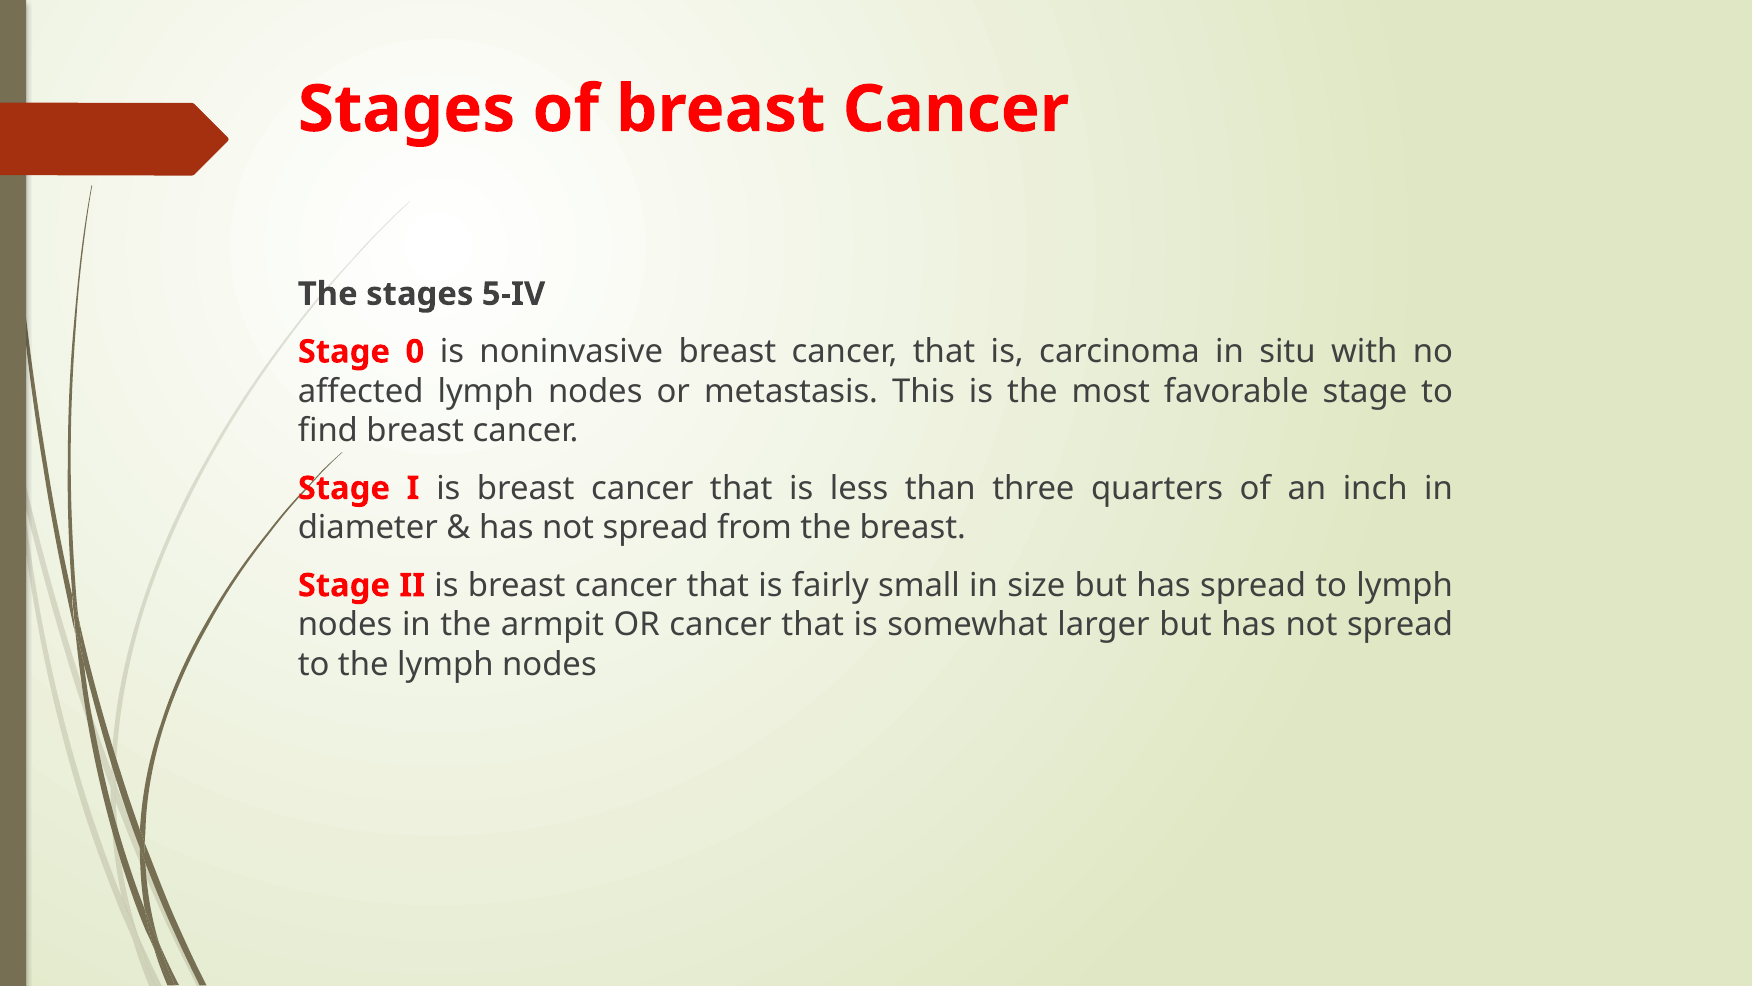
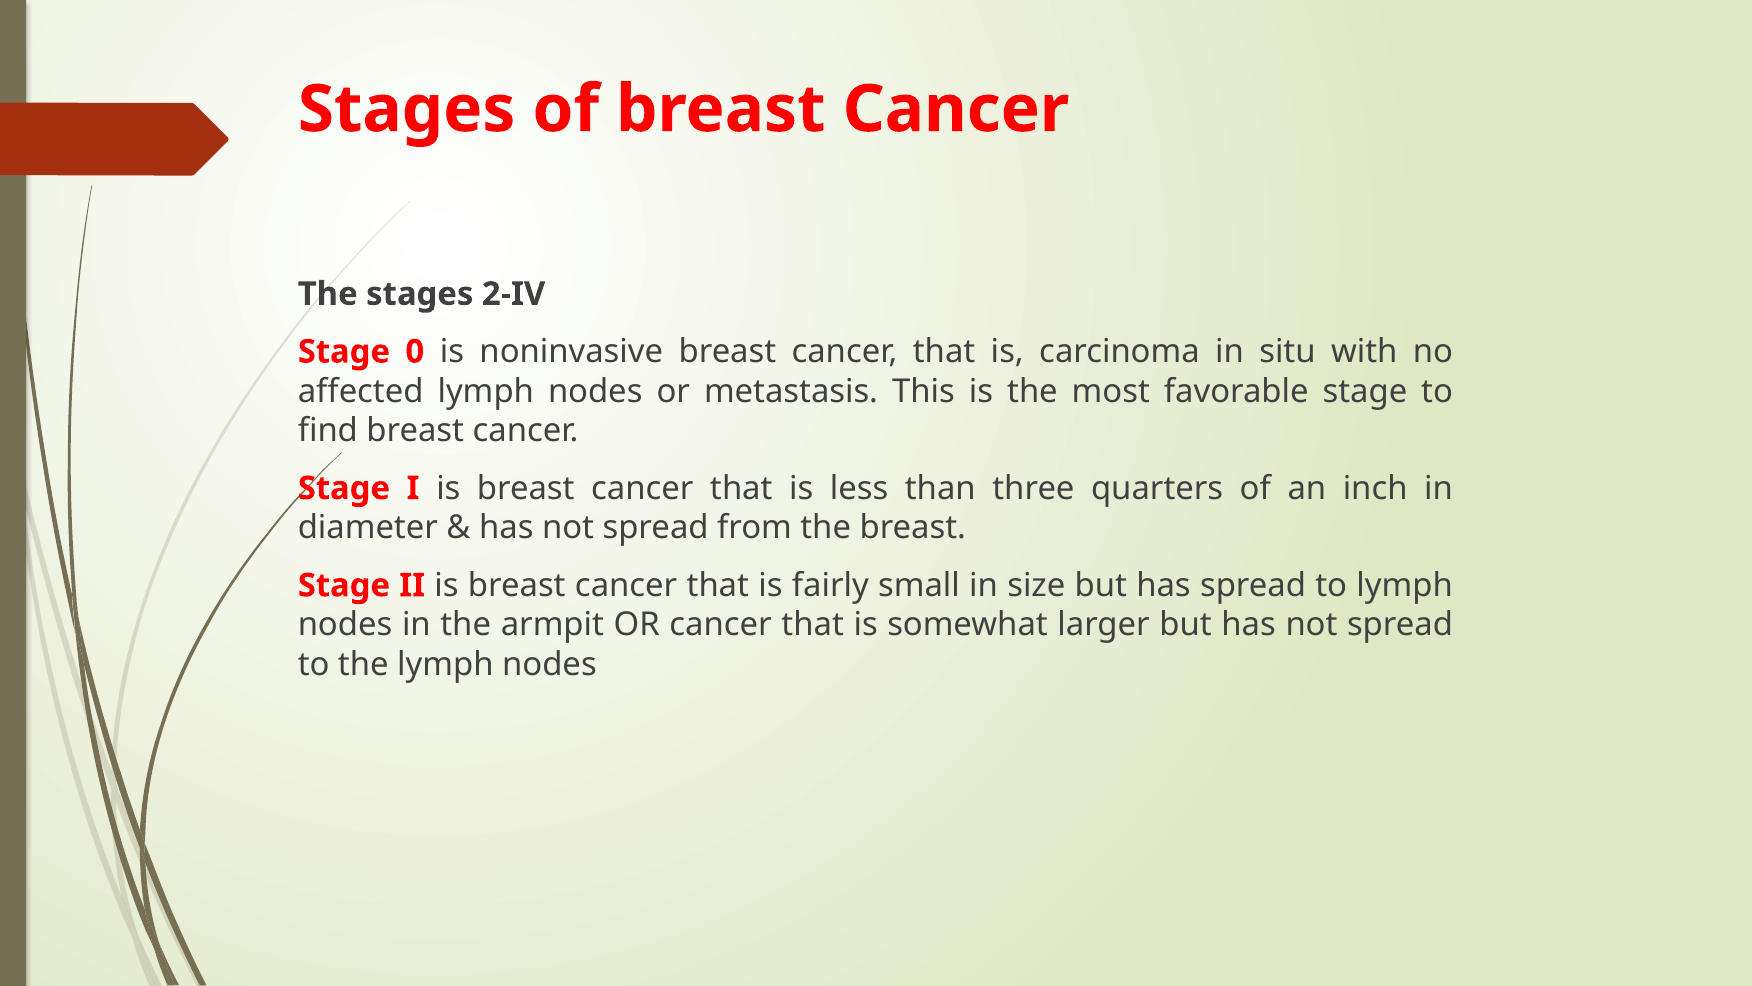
5-IV: 5-IV -> 2-IV (514, 294)
